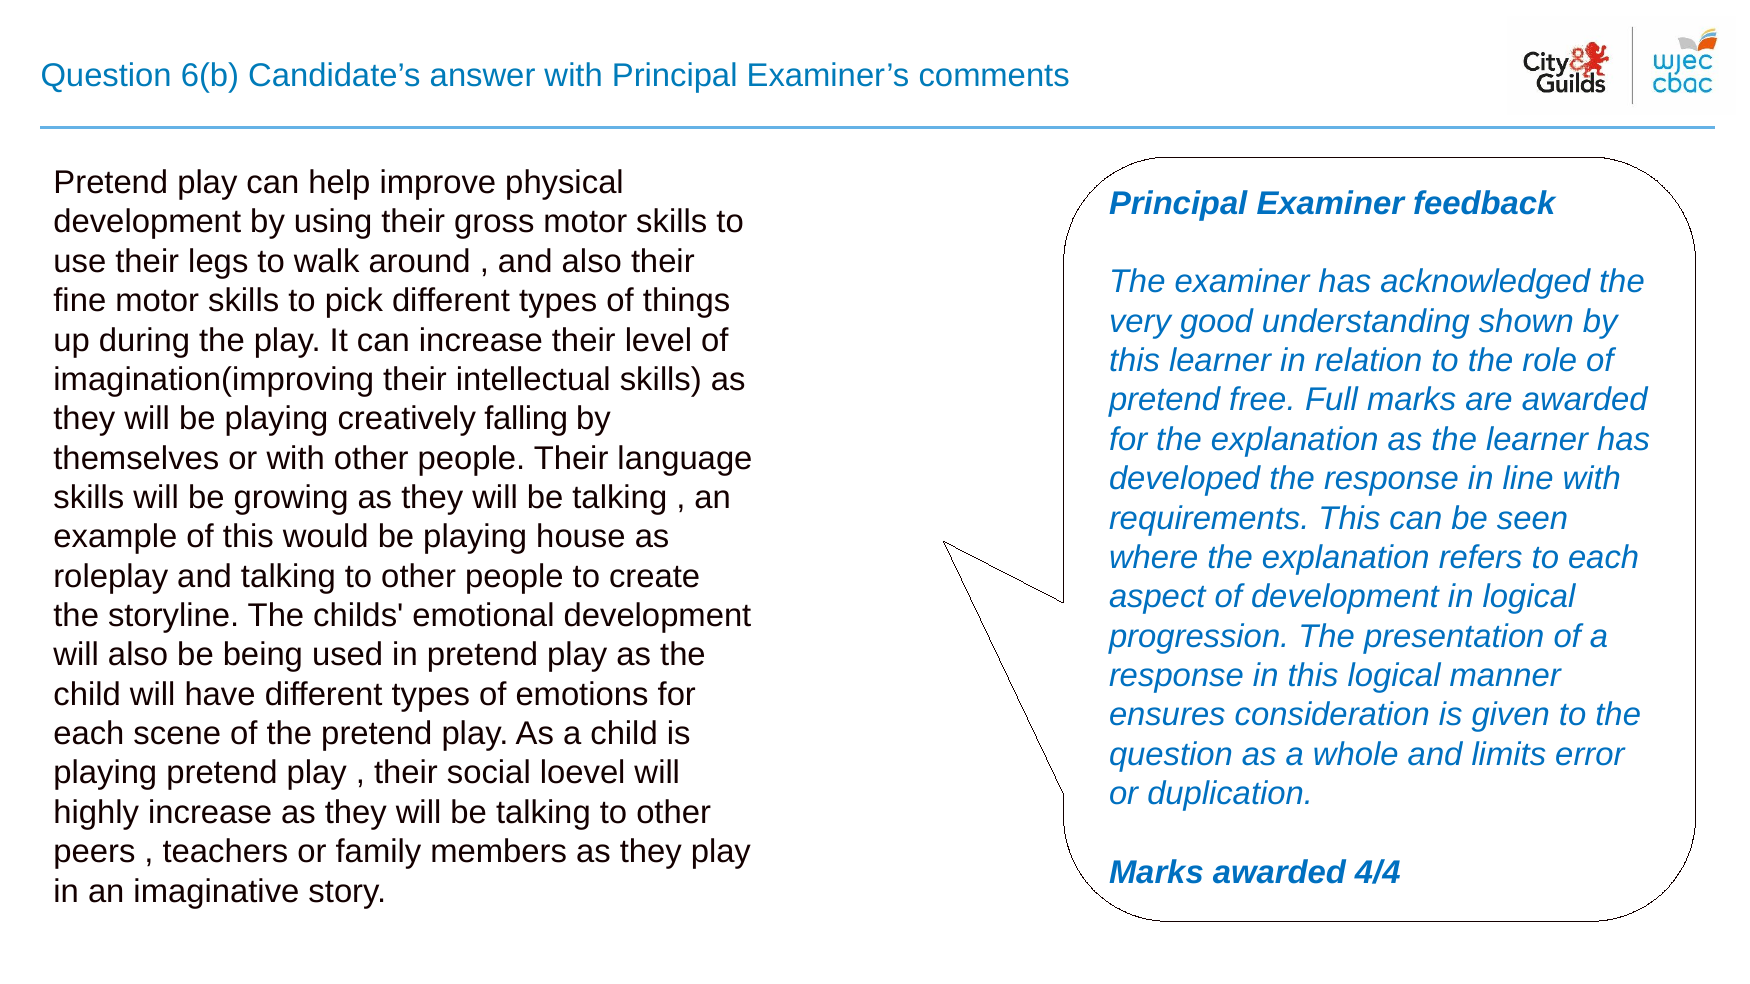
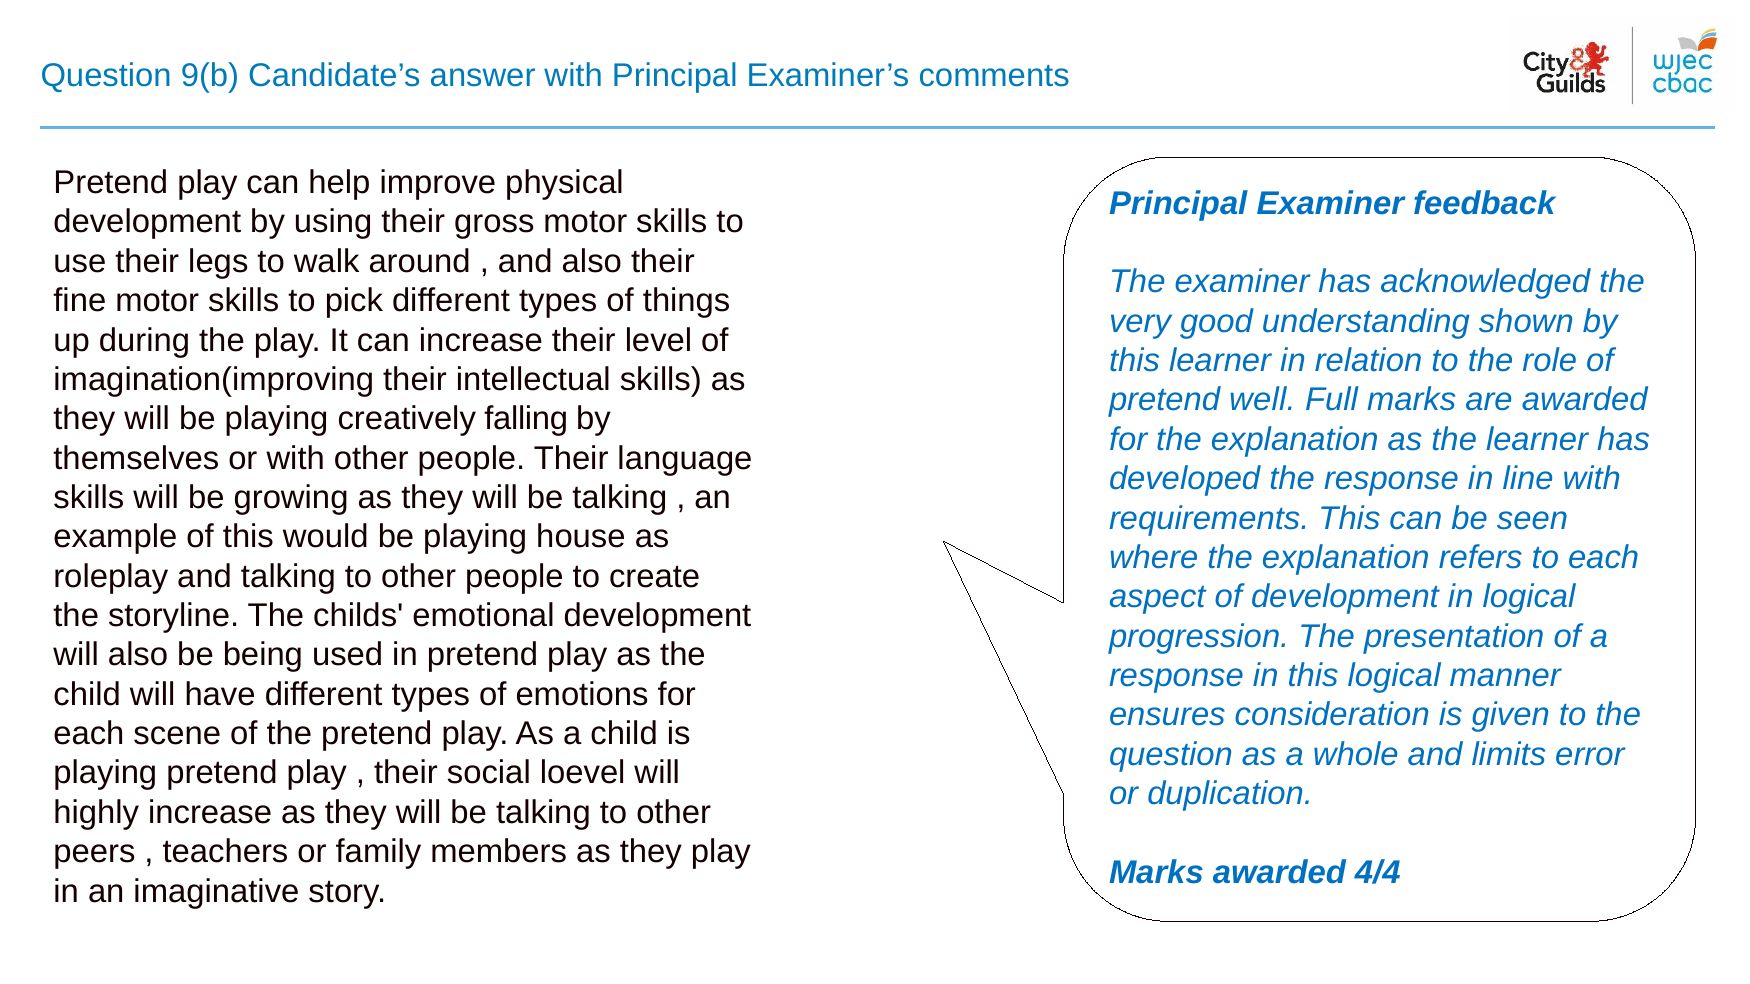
6(b: 6(b -> 9(b (210, 76)
free: free -> well (1263, 400)
